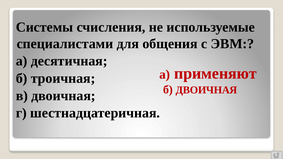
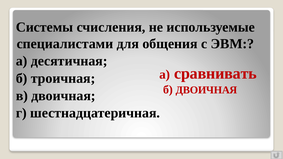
применяют: применяют -> сравнивать (215, 73)
